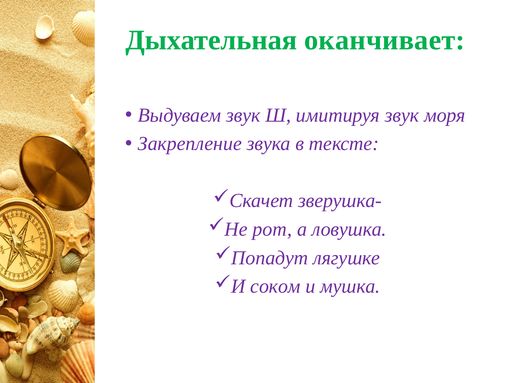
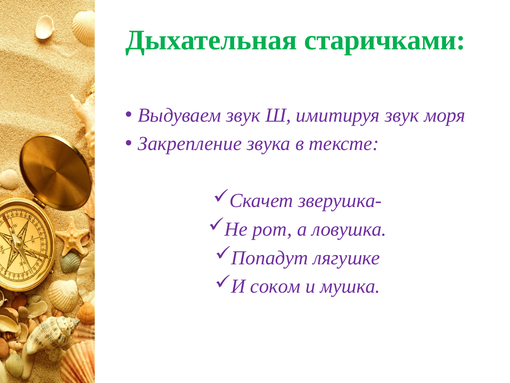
оканчивает: оканчивает -> старичками (385, 40)
